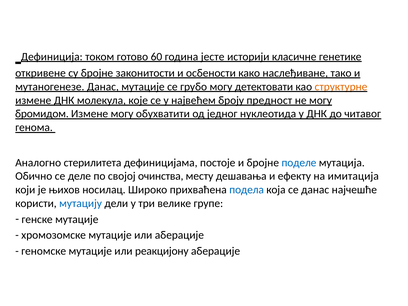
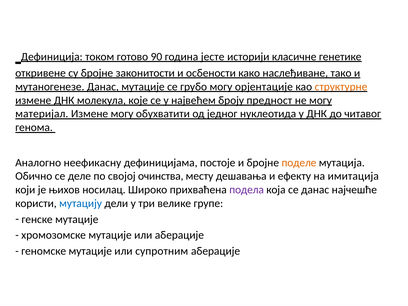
60: 60 -> 90 (156, 57)
детектовати: детектовати -> орјентације (264, 87)
бромидом: бромидом -> материјал (42, 114)
стерилитета: стерилитета -> неефикасну (92, 163)
поделе colour: blue -> orange (299, 163)
подела colour: blue -> purple (247, 190)
реакцијону: реакцијону -> супротним (162, 251)
